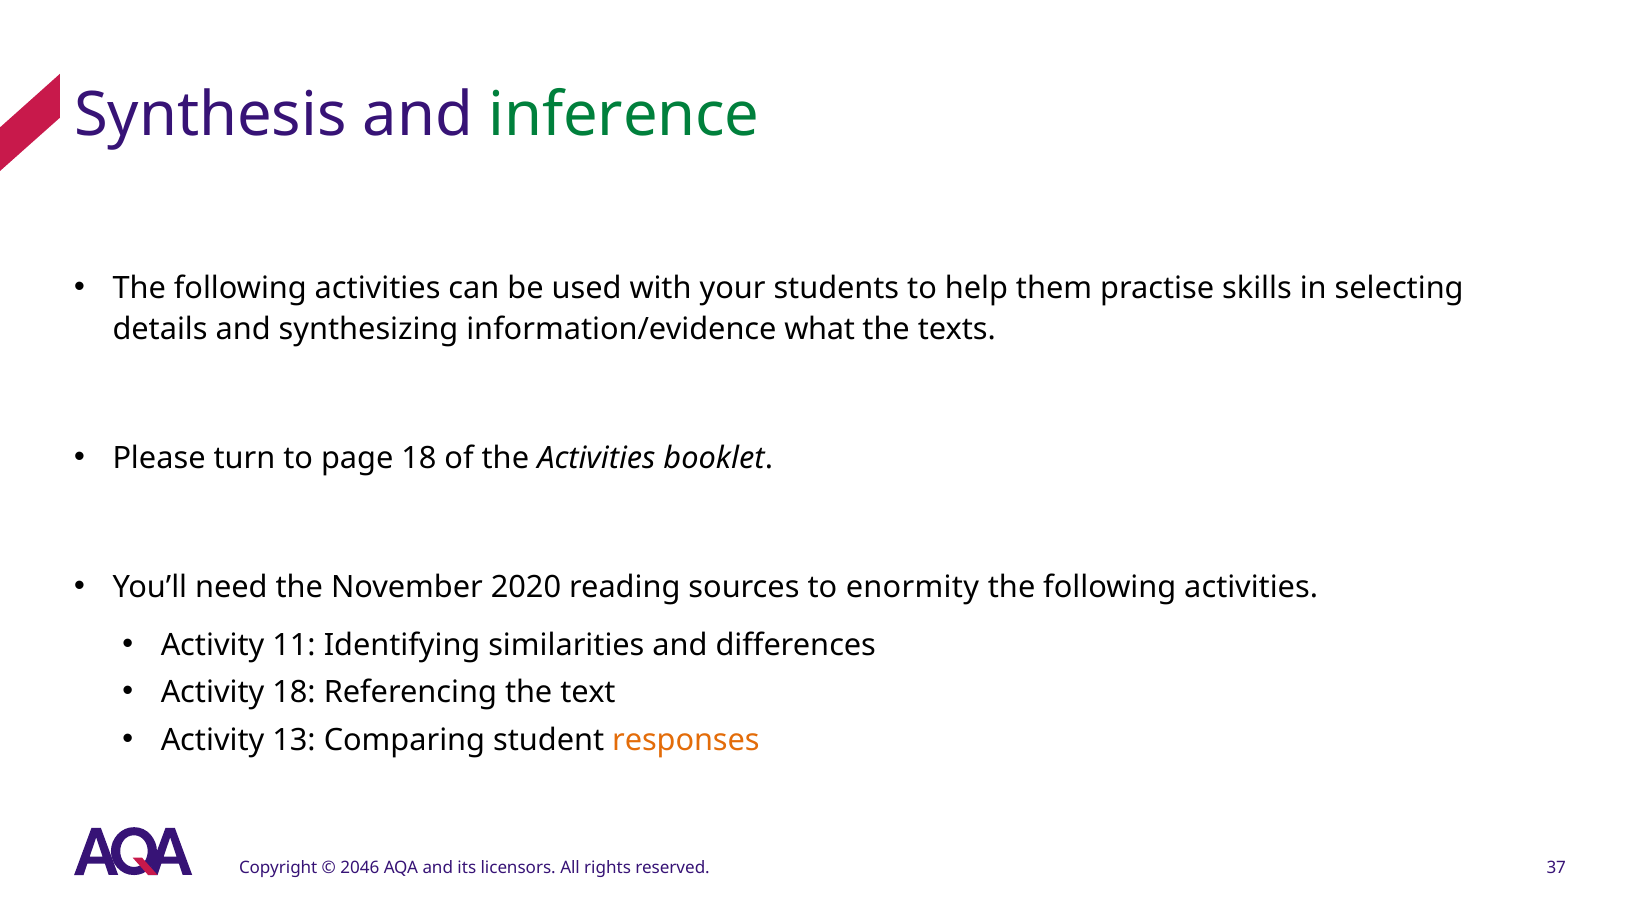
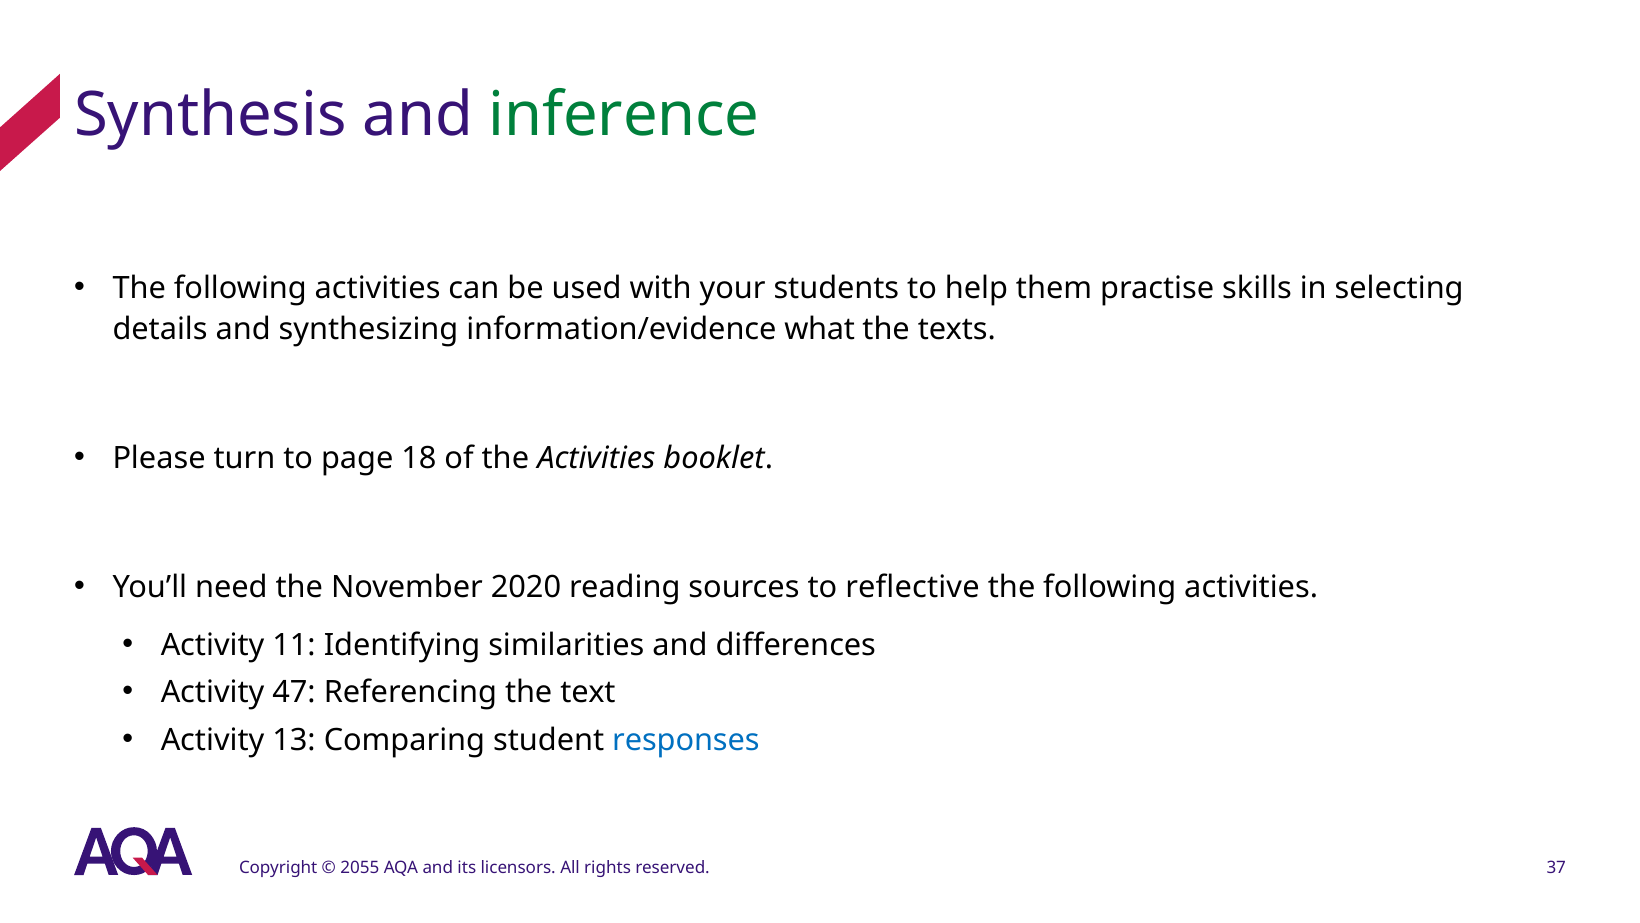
enormity: enormity -> reflective (912, 587)
Activity 18: 18 -> 47 (294, 692)
responses colour: orange -> blue (686, 739)
2046: 2046 -> 2055 (360, 867)
